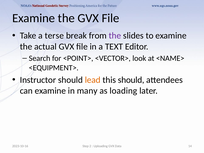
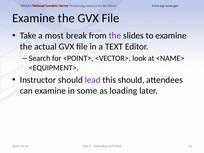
terse: terse -> most (54, 36)
lead colour: orange -> purple (93, 80)
many: many -> some (87, 91)
